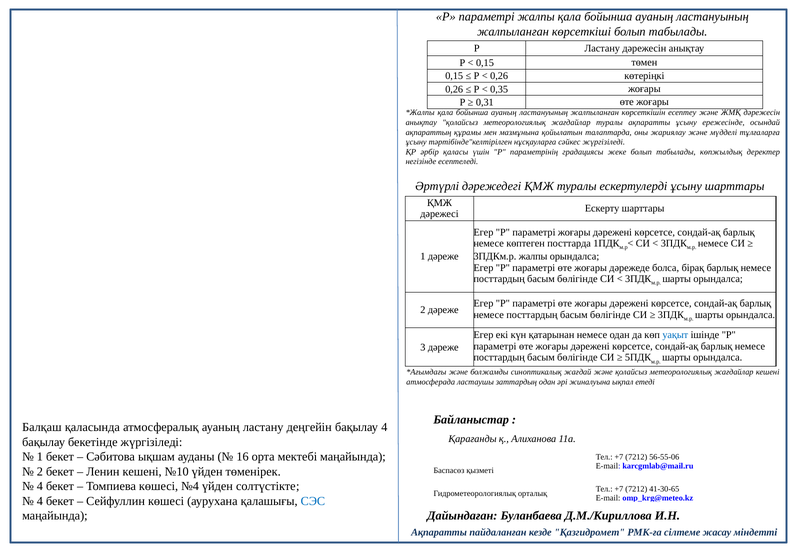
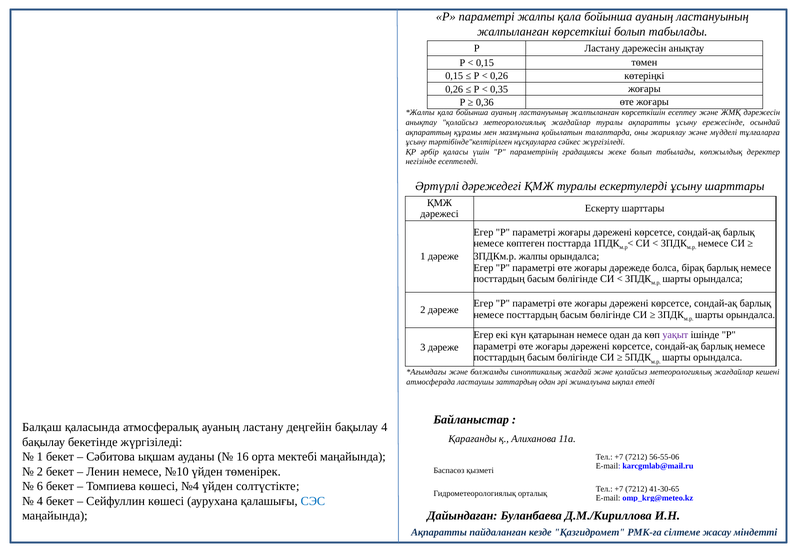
0,31: 0,31 -> 0,36 (485, 102)
уақыт colour: blue -> purple (675, 335)
Ленин кешені: кешені -> немесе (142, 471)
4: 4 -> 6 (40, 486)
